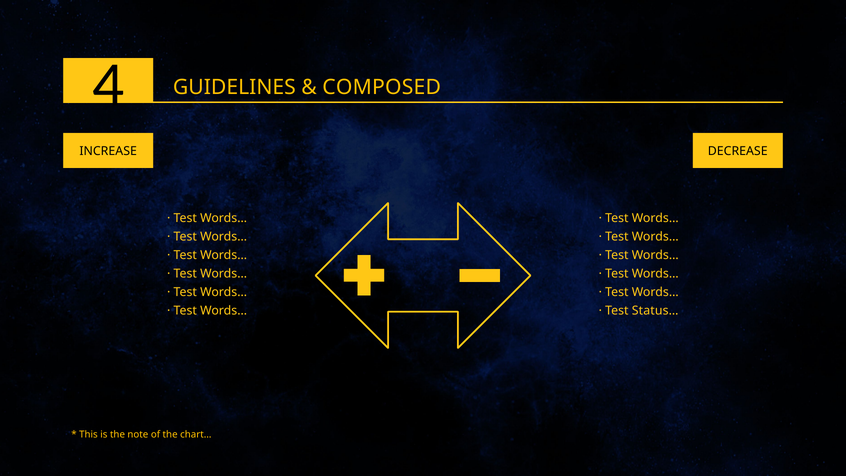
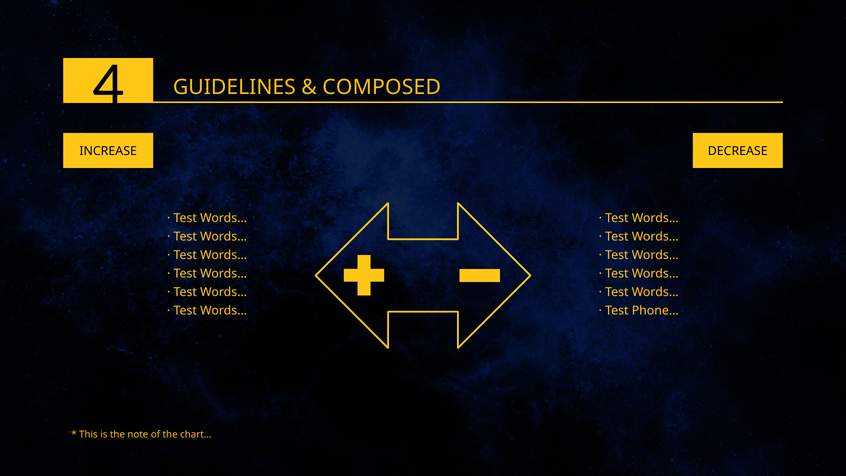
Status…: Status… -> Phone… (655, 311)
